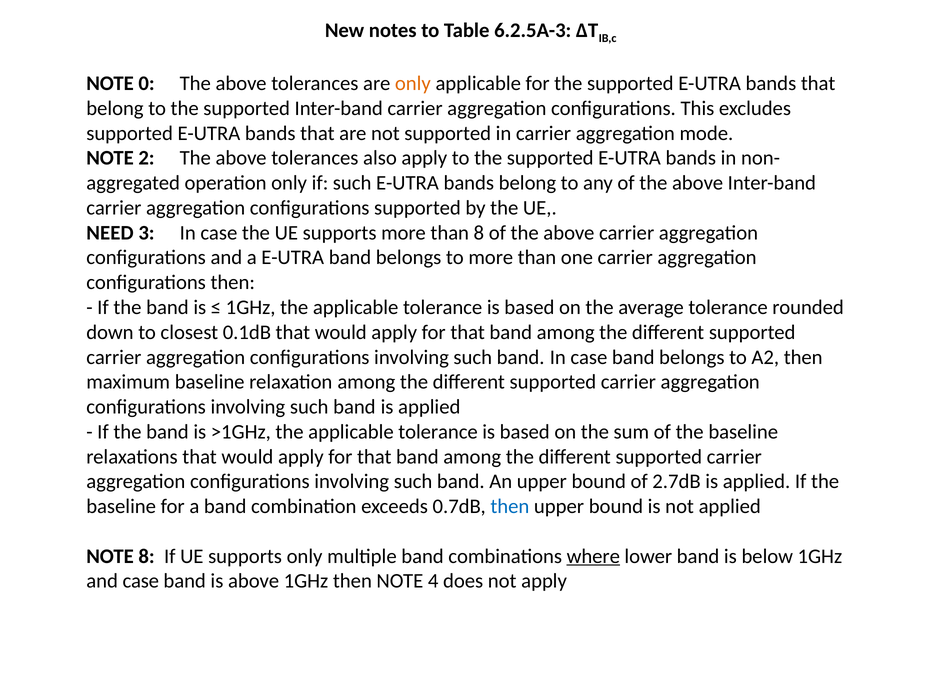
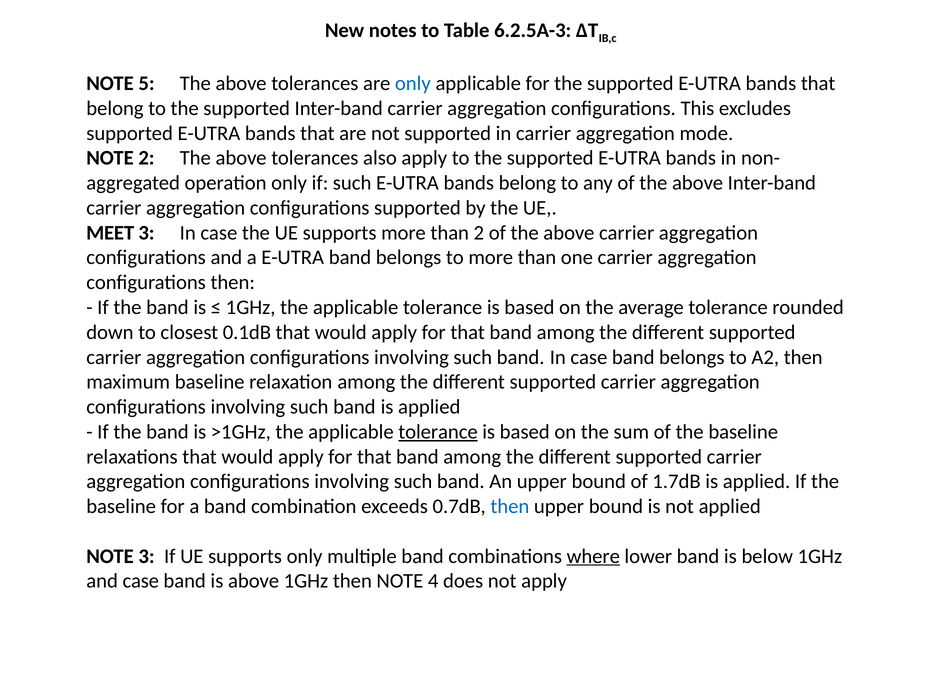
0: 0 -> 5 (147, 84)
only colour: orange -> blue (413, 84)
NEED: NEED -> MEET (110, 233)
than 8: 8 -> 2 (479, 233)
tolerance underline: none -> present (438, 432)
2.7dB: 2.7dB -> 1.7dB (677, 482)
NOTE 8: 8 -> 3 (147, 557)
